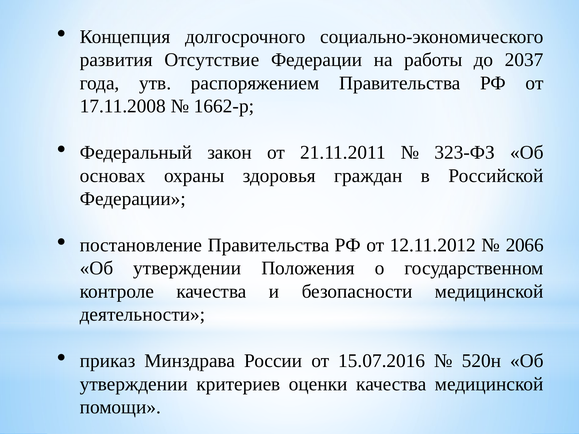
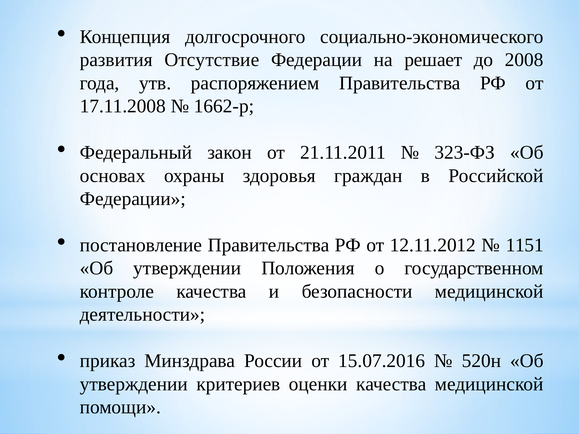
работы: работы -> решает (433, 60)
2037: 2037 -> 2008 (524, 60)
2066: 2066 -> 1151 (525, 245)
